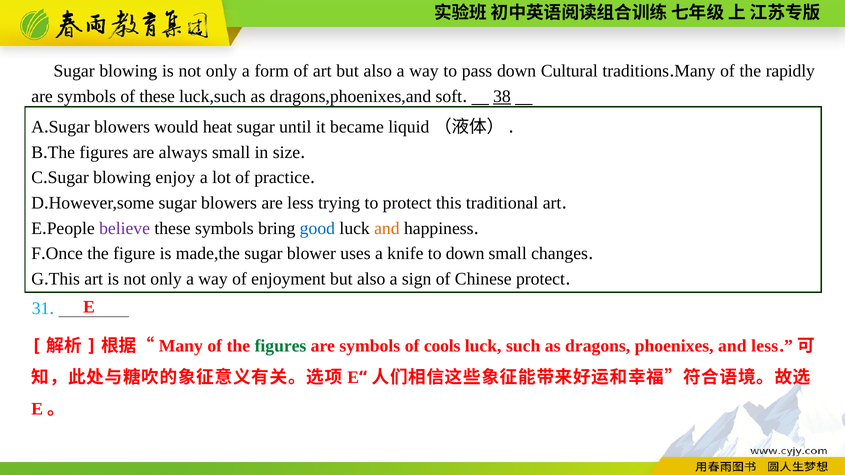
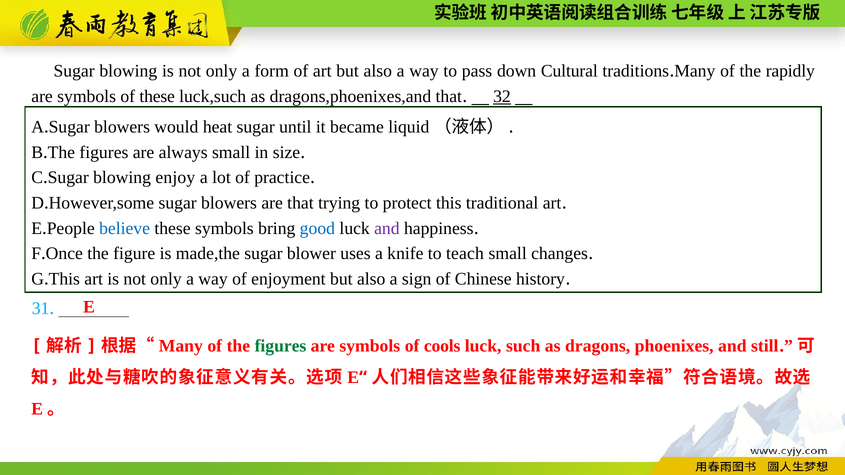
dragons,phoenixes,and soft: soft -> that (449, 96)
38: 38 -> 32 (502, 96)
are less: less -> that (300, 203)
believe colour: purple -> blue (125, 228)
and colour: orange -> purple (387, 228)
to down: down -> teach (465, 254)
Chinese protect: protect -> history (540, 279)
and less: less -> still (765, 346)
